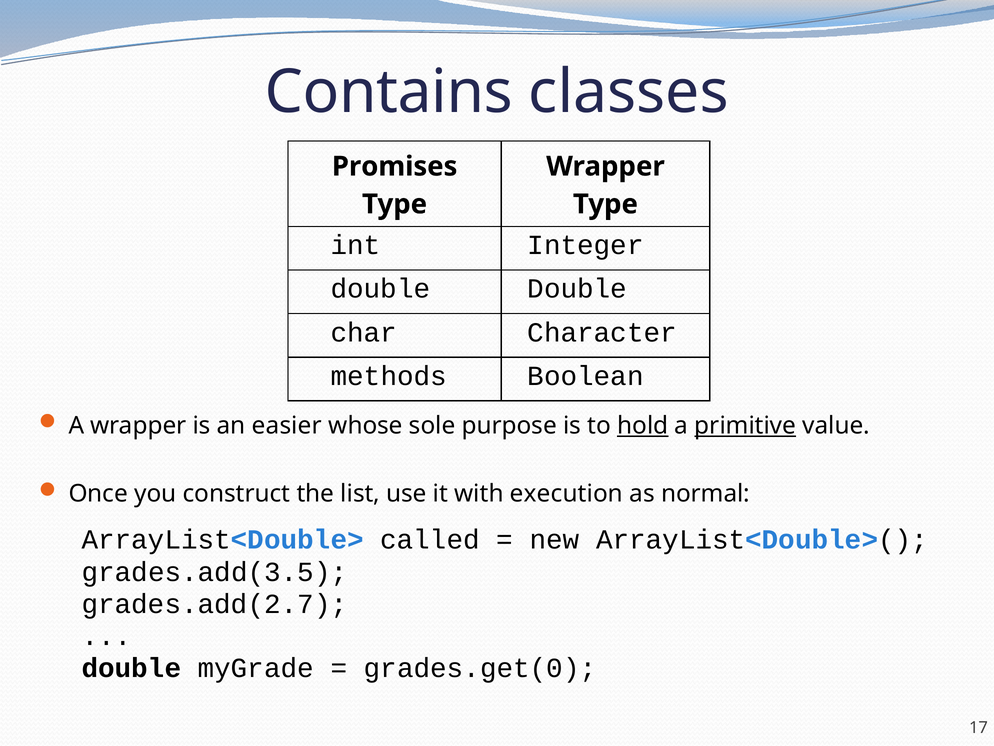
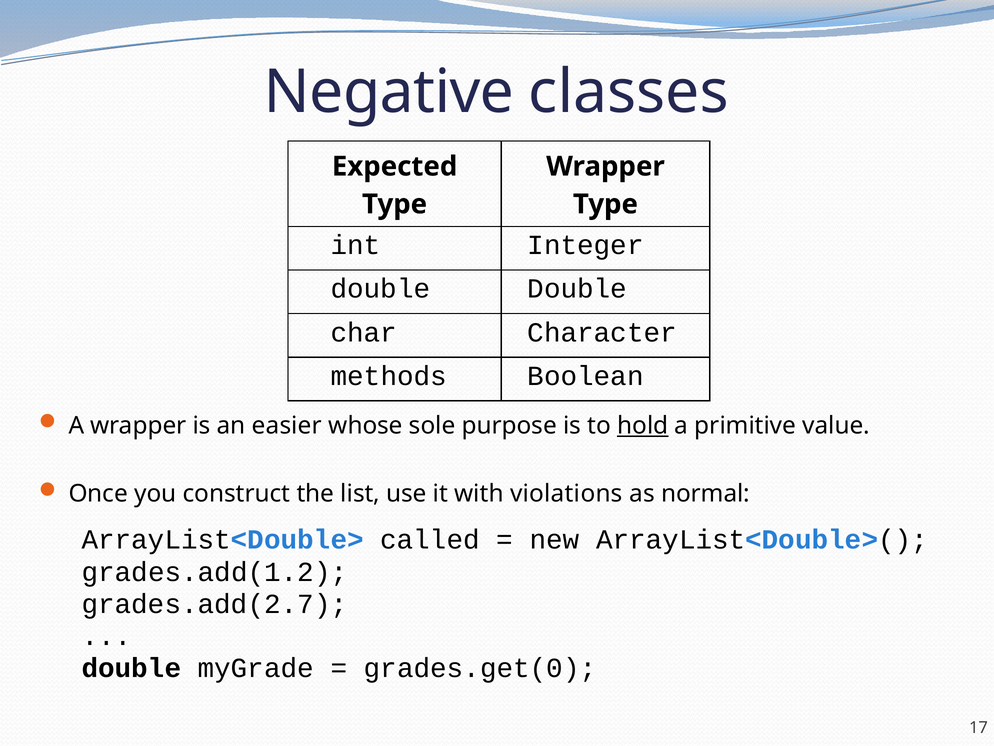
Contains: Contains -> Negative (389, 92)
Promises: Promises -> Expected (395, 166)
primitive underline: present -> none (745, 425)
execution: execution -> violations (566, 494)
grades.add(3.5: grades.add(3.5 -> grades.add(1.2 (214, 572)
